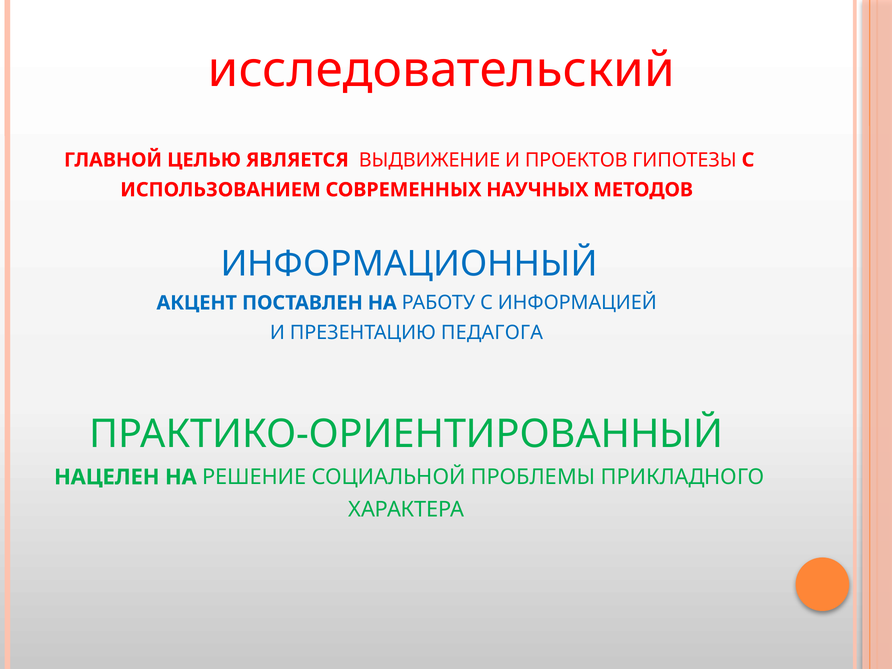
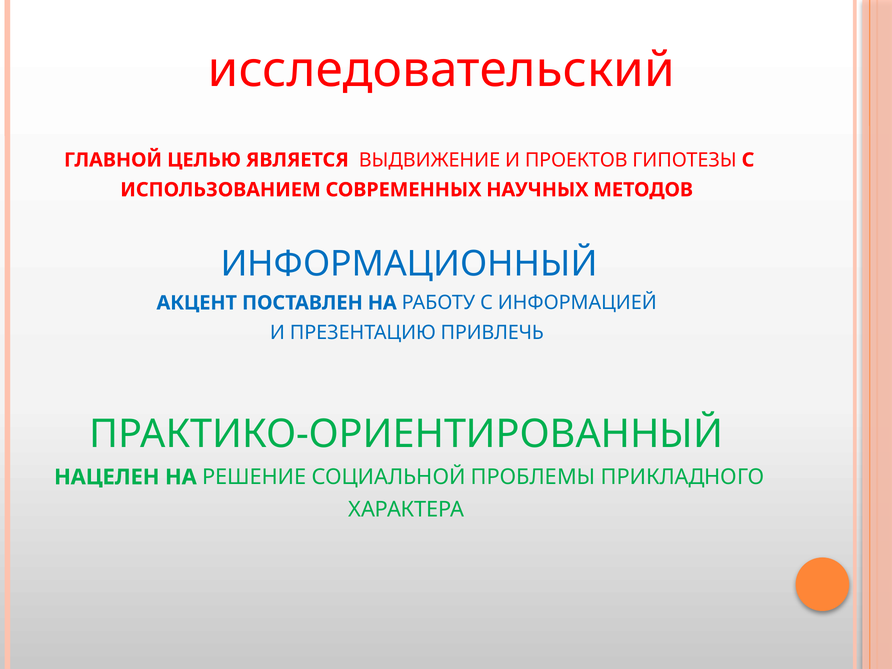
ПЕДАГОГА: ПЕДАГОГА -> ПРИВЛЕЧЬ (492, 333)
